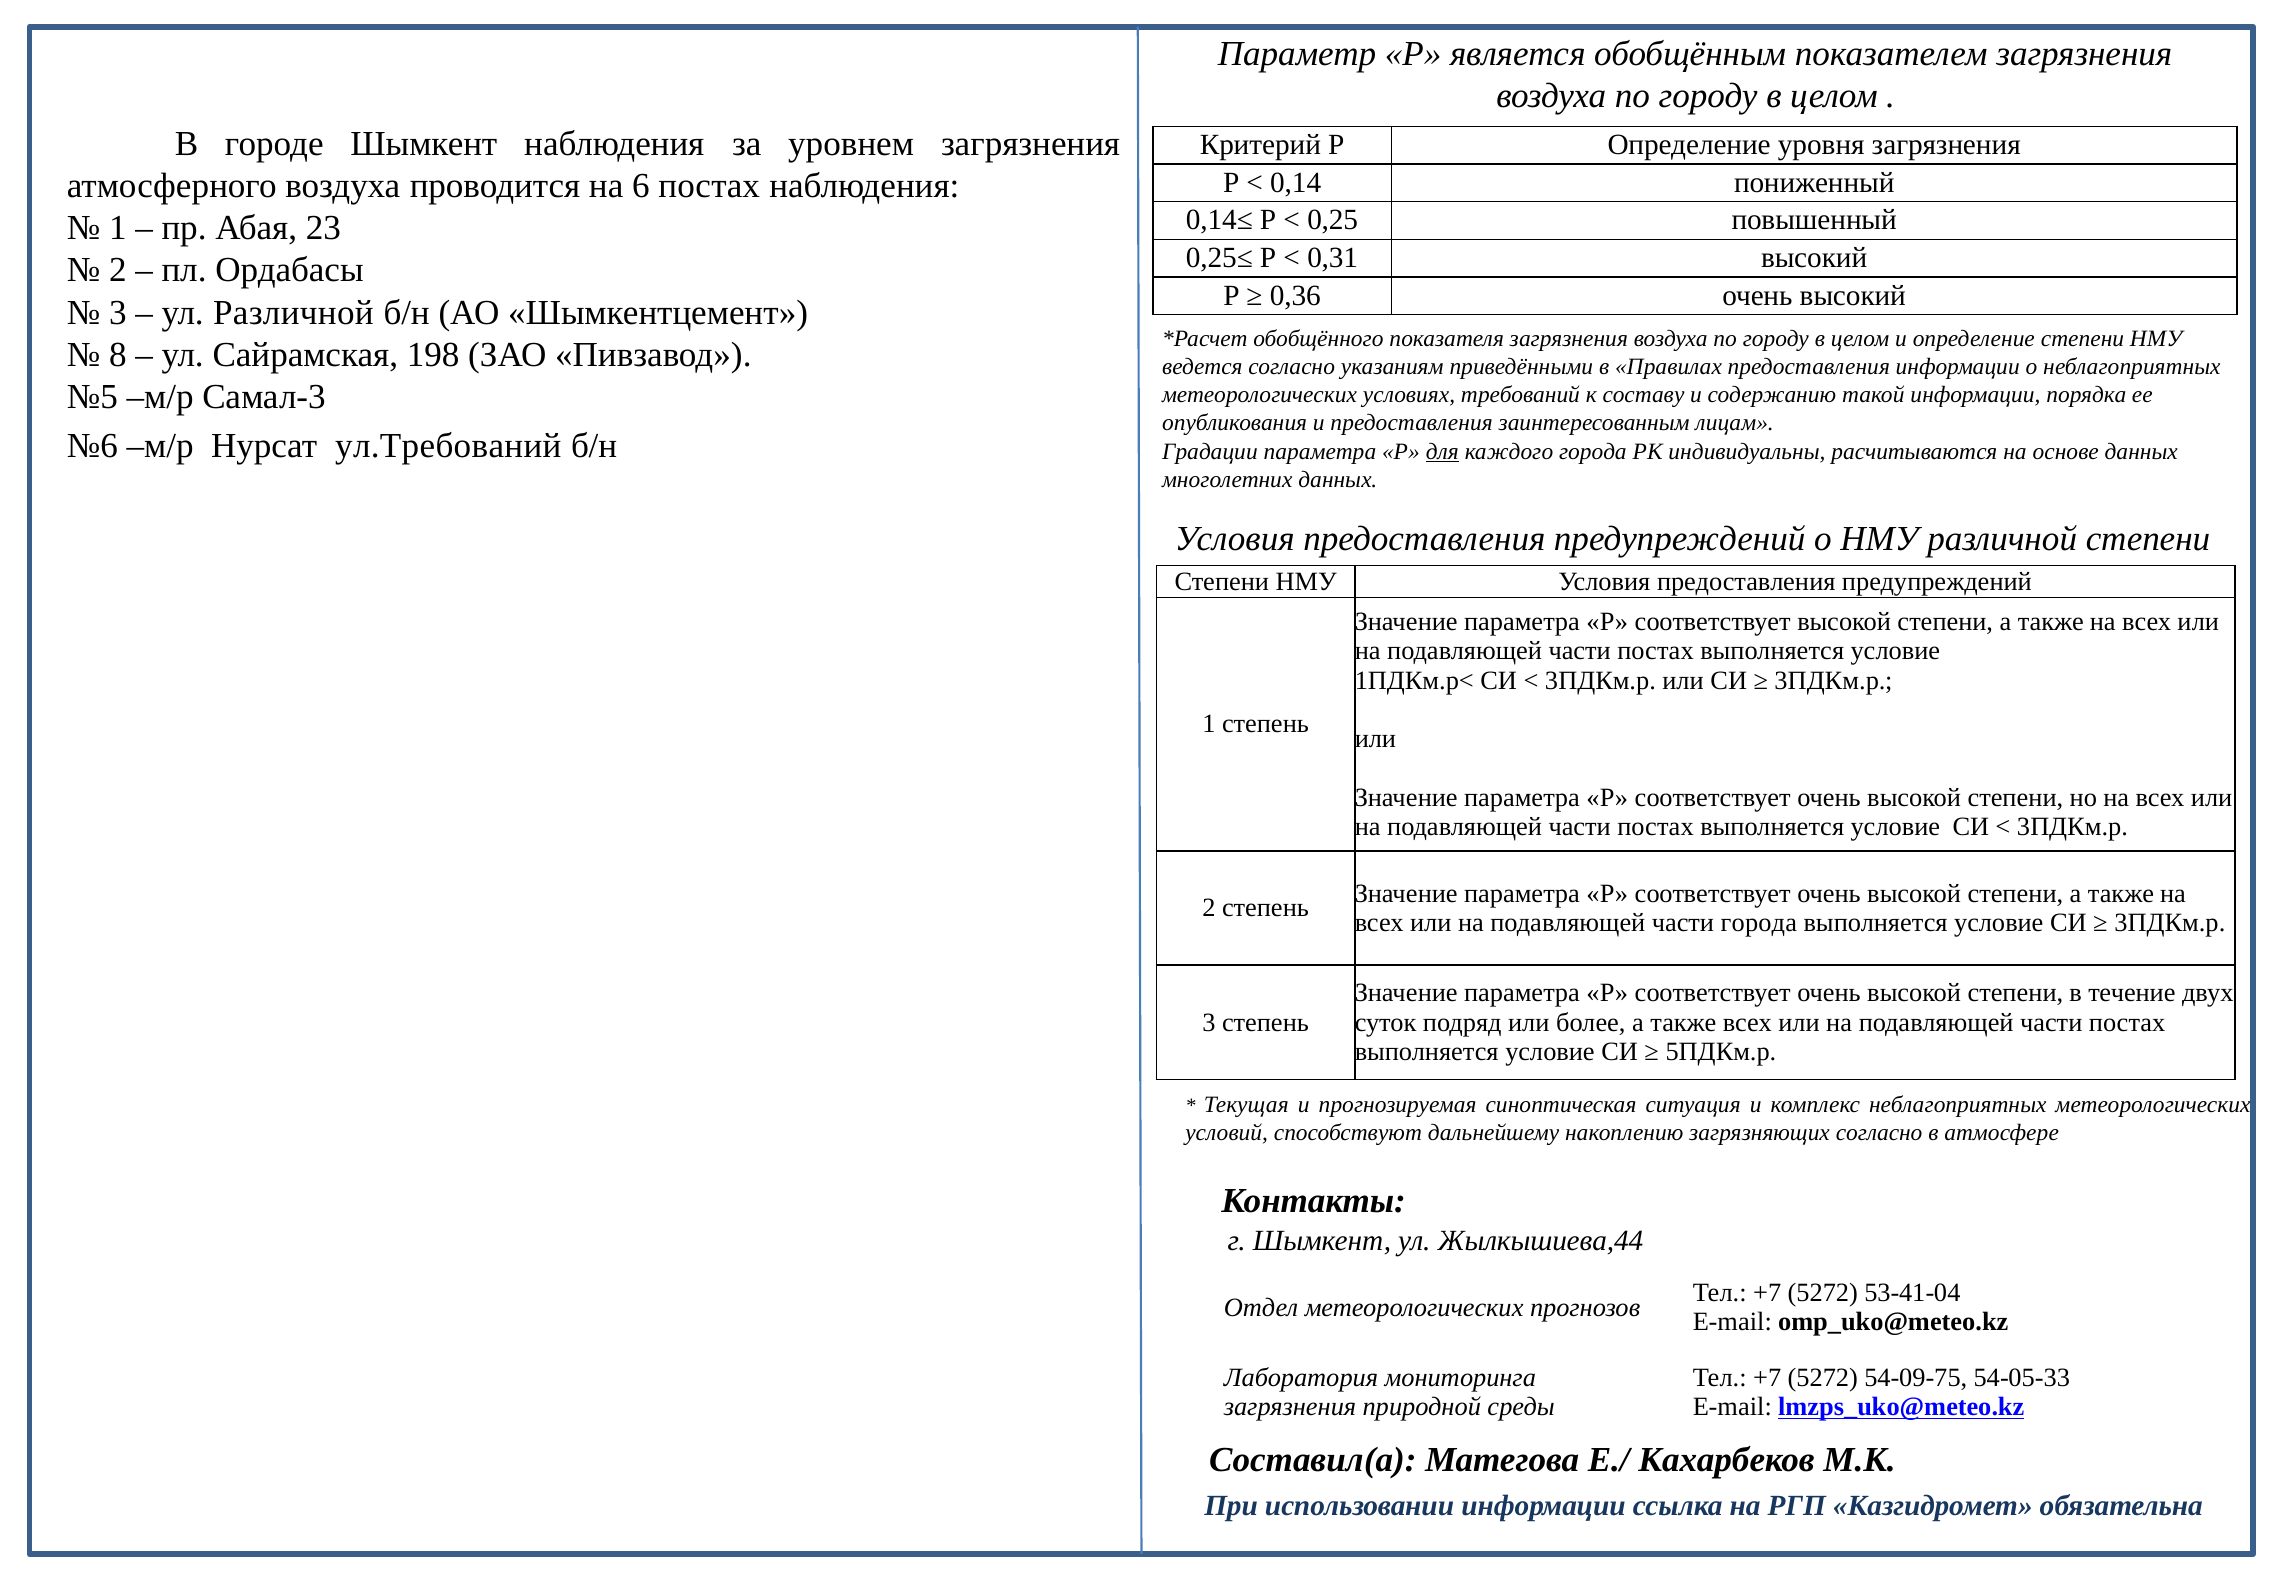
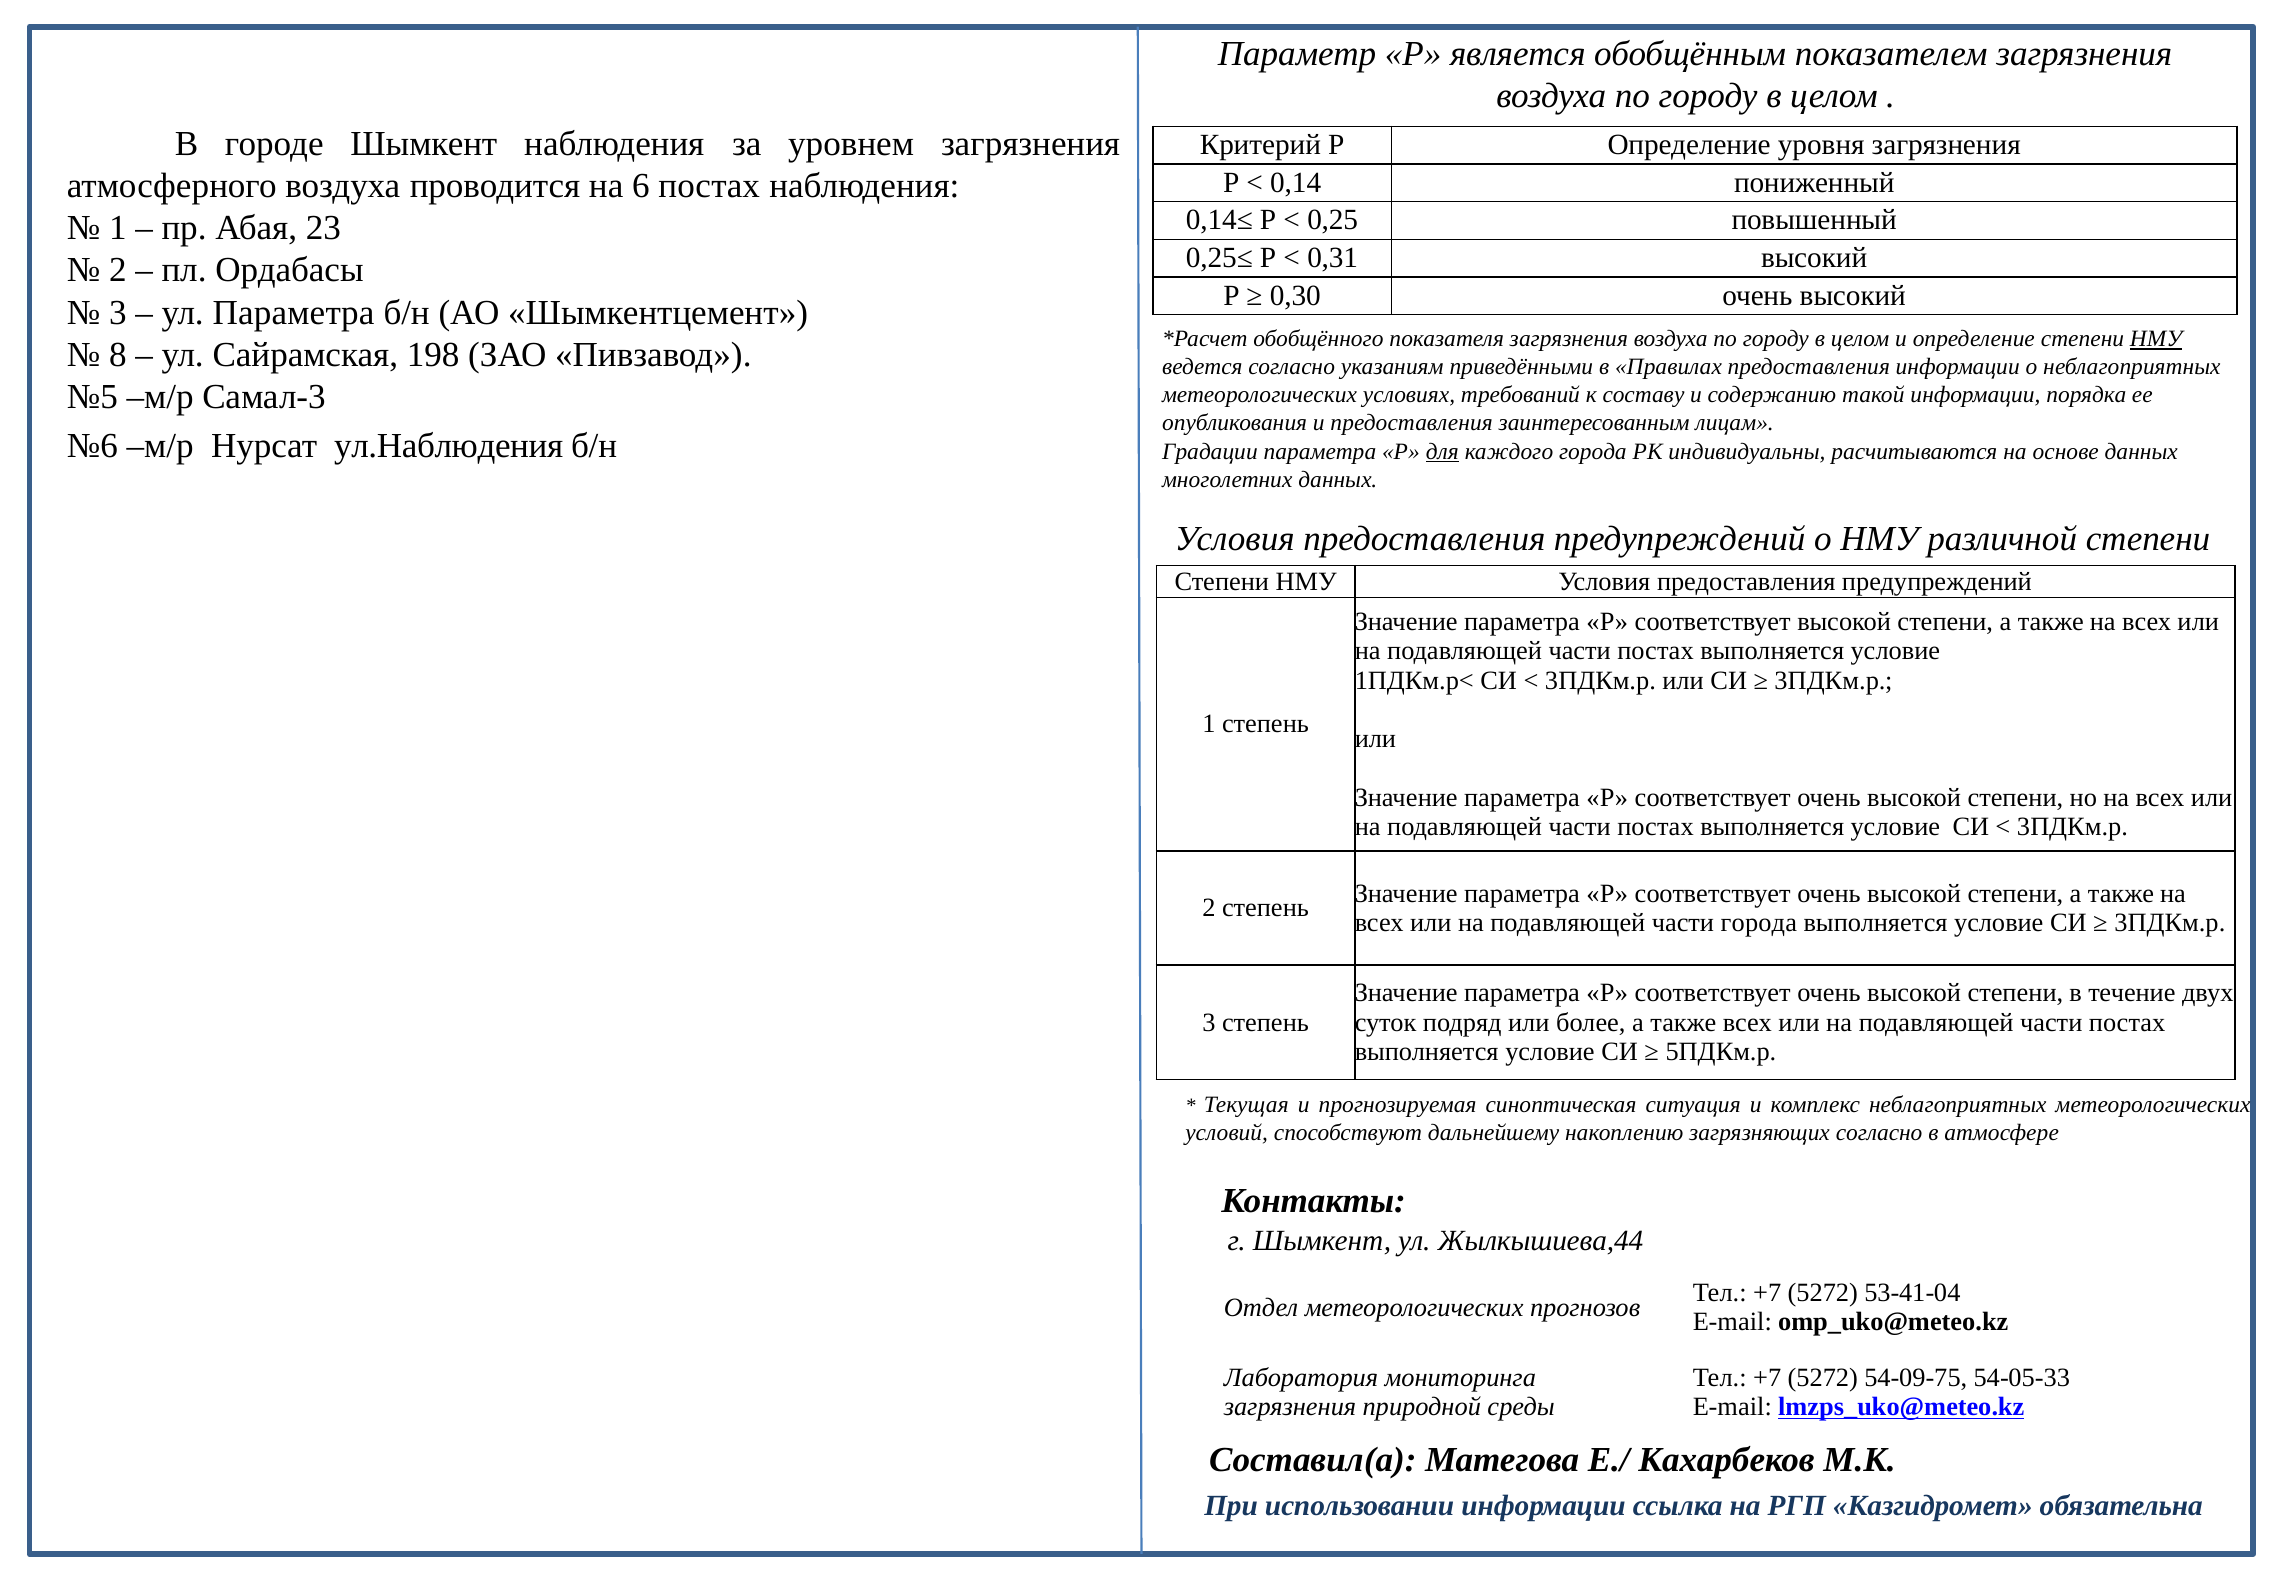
0,36: 0,36 -> 0,30 (1295, 296)
ул Различной: Различной -> Параметра (293, 312)
НМУ underline: none -> present (2156, 339)
ул.Требований: ул.Требований -> ул.Наблюдения (449, 446)
